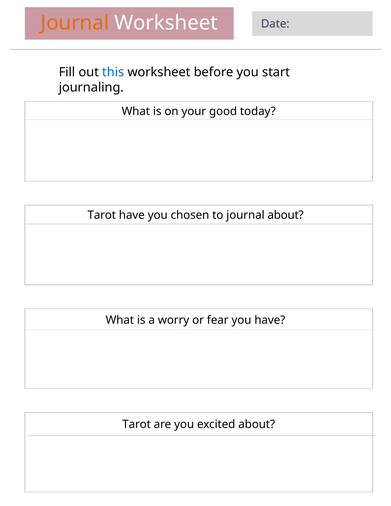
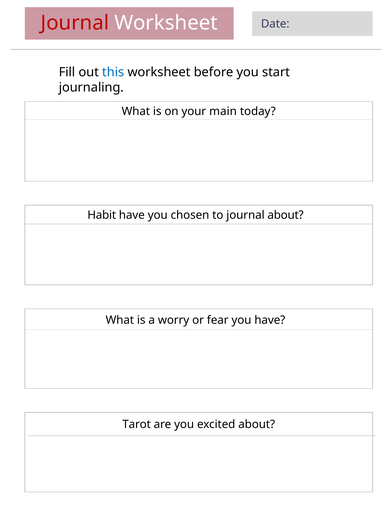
Journal colour: orange -> red (75, 23)
good: good -> main (223, 111)
Tarot: Tarot -> Habit (102, 215)
